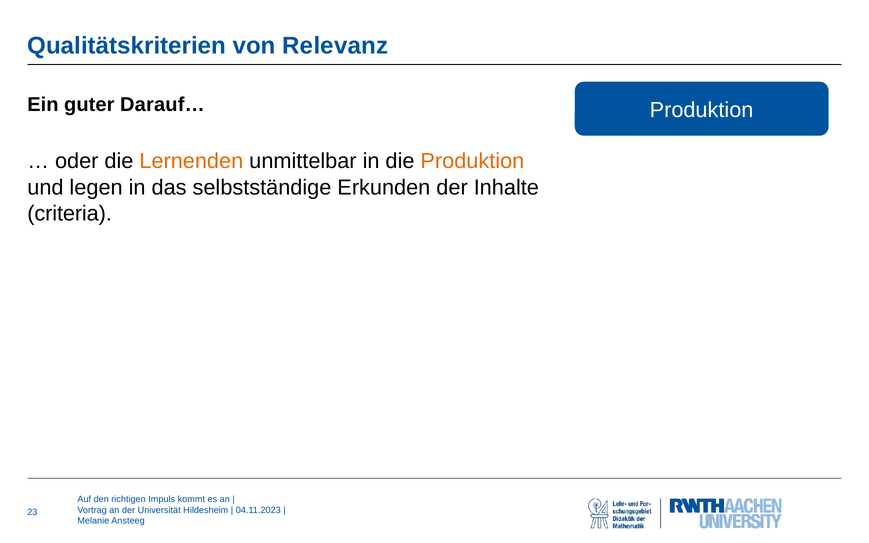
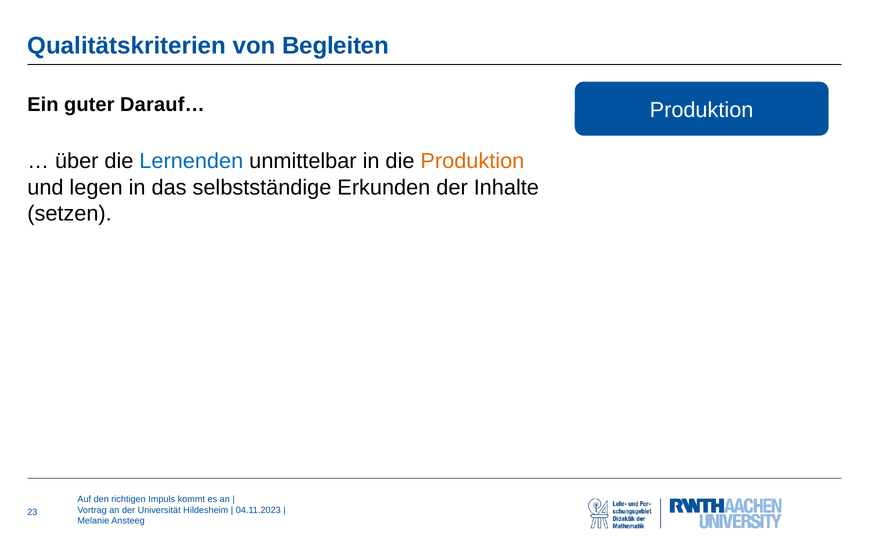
Relevanz: Relevanz -> Begleiten (336, 46)
oder: oder -> über (77, 161)
Lernenden colour: orange -> blue (191, 161)
criteria: criteria -> setzen (70, 213)
